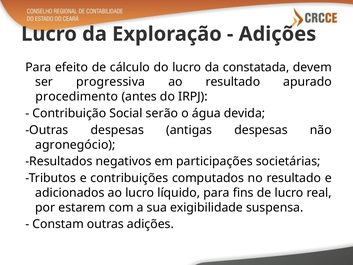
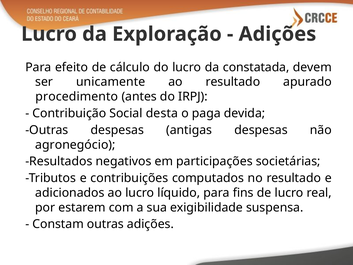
progressiva: progressiva -> unicamente (111, 82)
serão: serão -> desta (162, 113)
água: água -> paga (206, 113)
